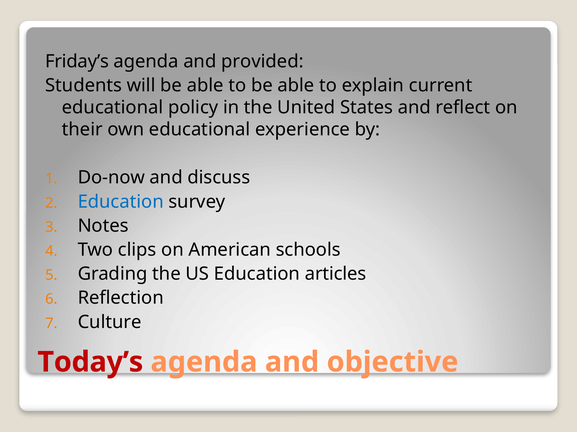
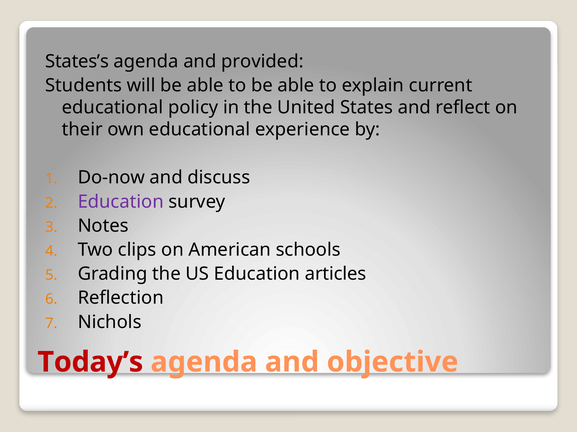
Friday’s: Friday’s -> States’s (77, 61)
Education colour: blue -> purple (121, 202)
Culture: Culture -> Nichols (110, 323)
